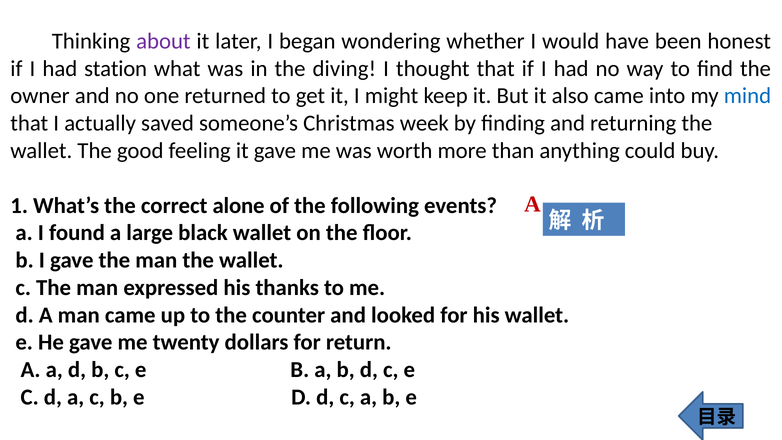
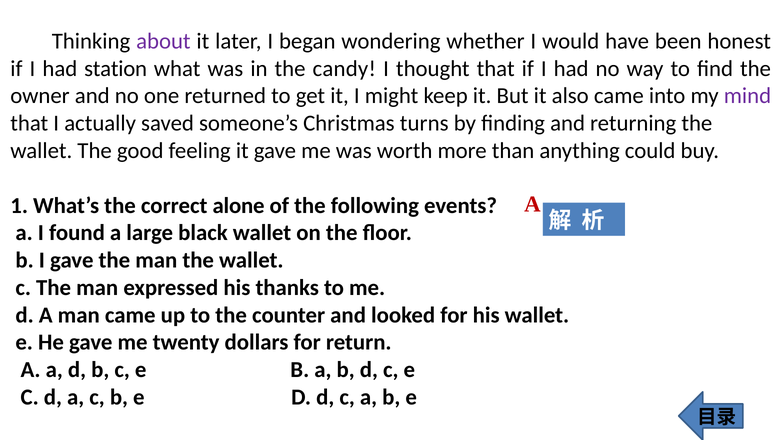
diving: diving -> candy (344, 69)
mind colour: blue -> purple (747, 96)
week: week -> turns (424, 123)
